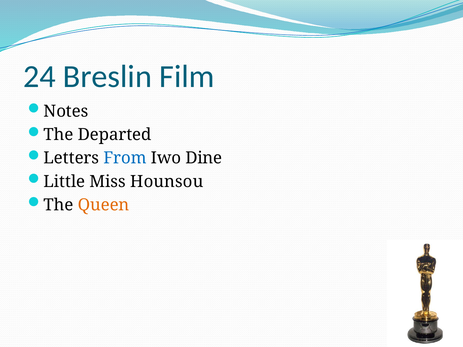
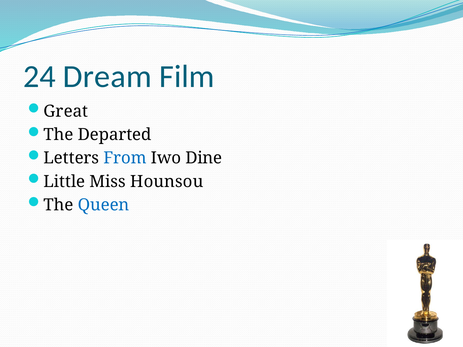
Breslin: Breslin -> Dream (107, 76)
Notes: Notes -> Great (66, 111)
Queen colour: orange -> blue (104, 205)
